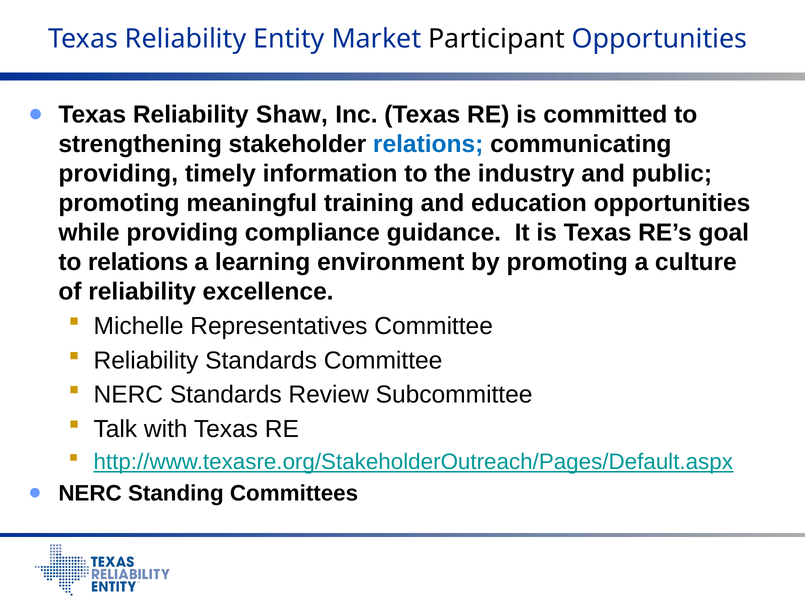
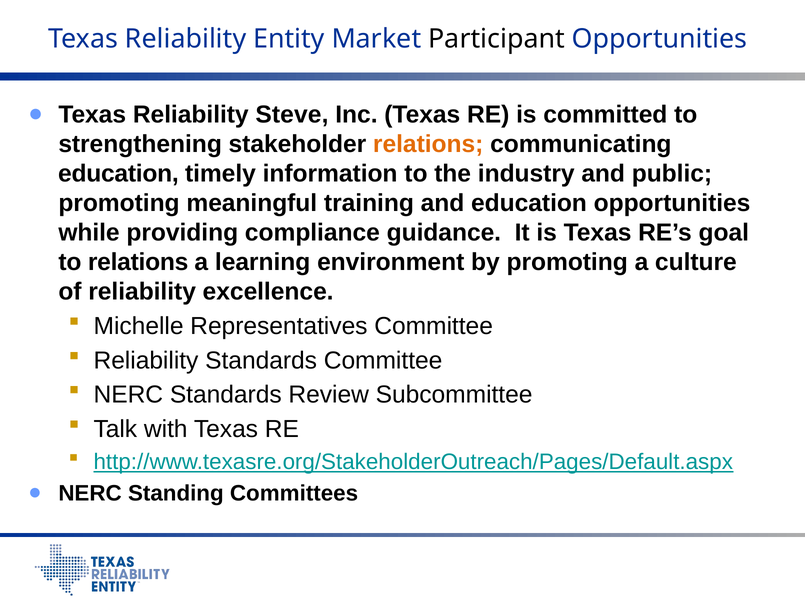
Shaw: Shaw -> Steve (292, 114)
relations colour: blue -> orange (428, 144)
providing: providing -> education (118, 173)
